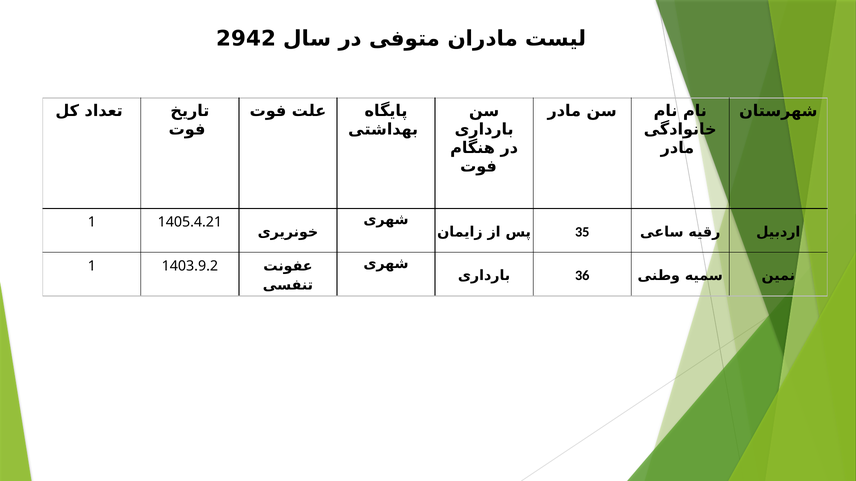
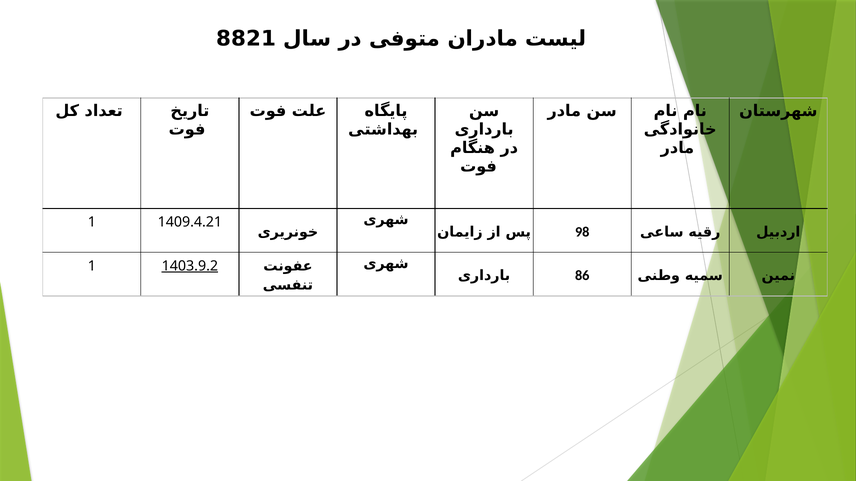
2942: 2942 -> 8821 (246, 39)
1405.4.21: 1405.4.21 -> 1409.4.21 (190, 222)
35: 35 -> 98 (582, 232)
1403.9.2 underline: none -> present (190, 266)
36: 36 -> 86 (582, 276)
